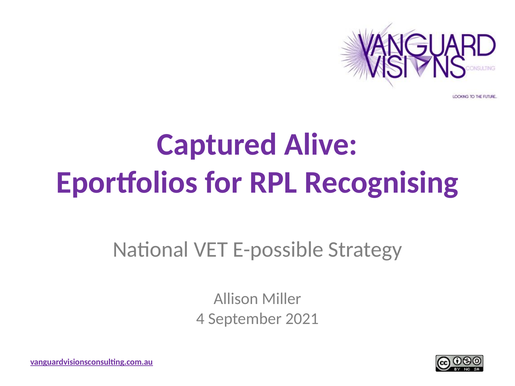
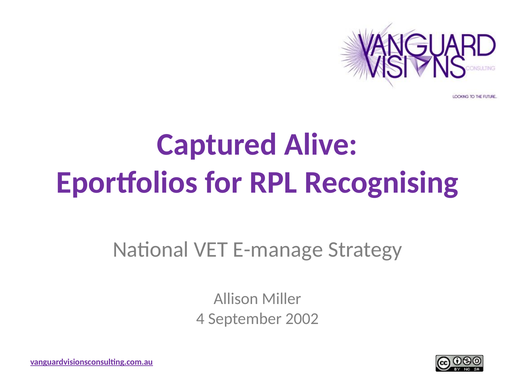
E-possible: E-possible -> E-manage (278, 250)
2021: 2021 -> 2002 (302, 319)
